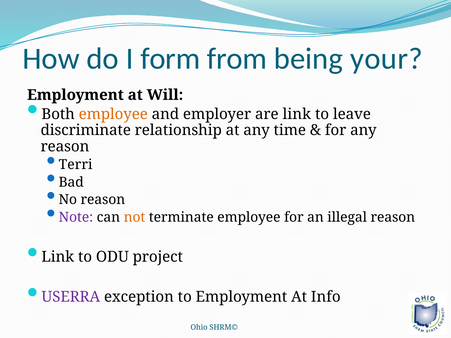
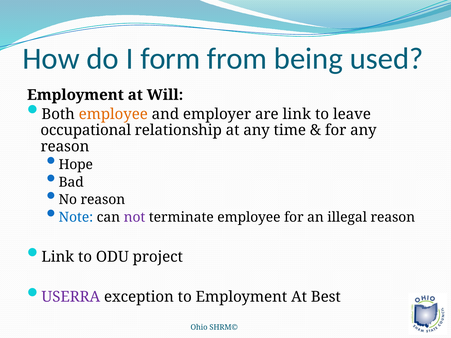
your: your -> used (387, 59)
discriminate: discriminate -> occupational (86, 130)
Terri: Terri -> Hope (76, 165)
Note colour: purple -> blue (76, 217)
not colour: orange -> purple (135, 217)
Info: Info -> Best (326, 297)
